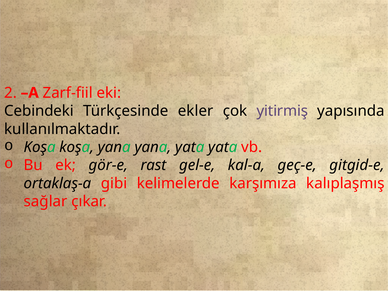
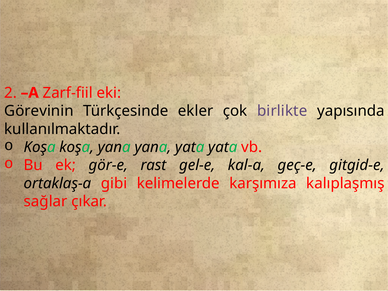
Cebindeki: Cebindeki -> Görevinin (39, 111)
yitirmiş: yitirmiş -> birlikte (282, 111)
